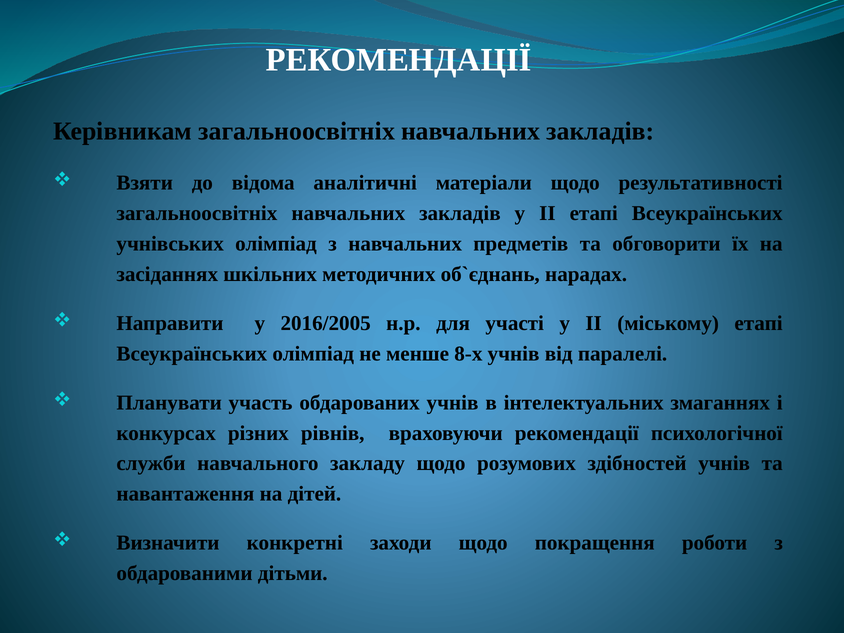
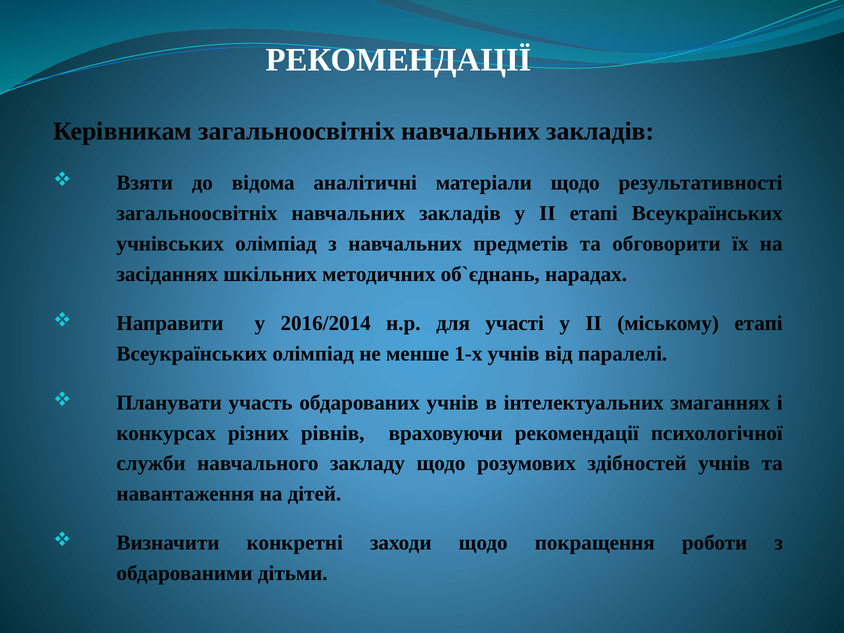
2016/2005: 2016/2005 -> 2016/2014 (326, 323)
8-х: 8-х -> 1-х (468, 354)
